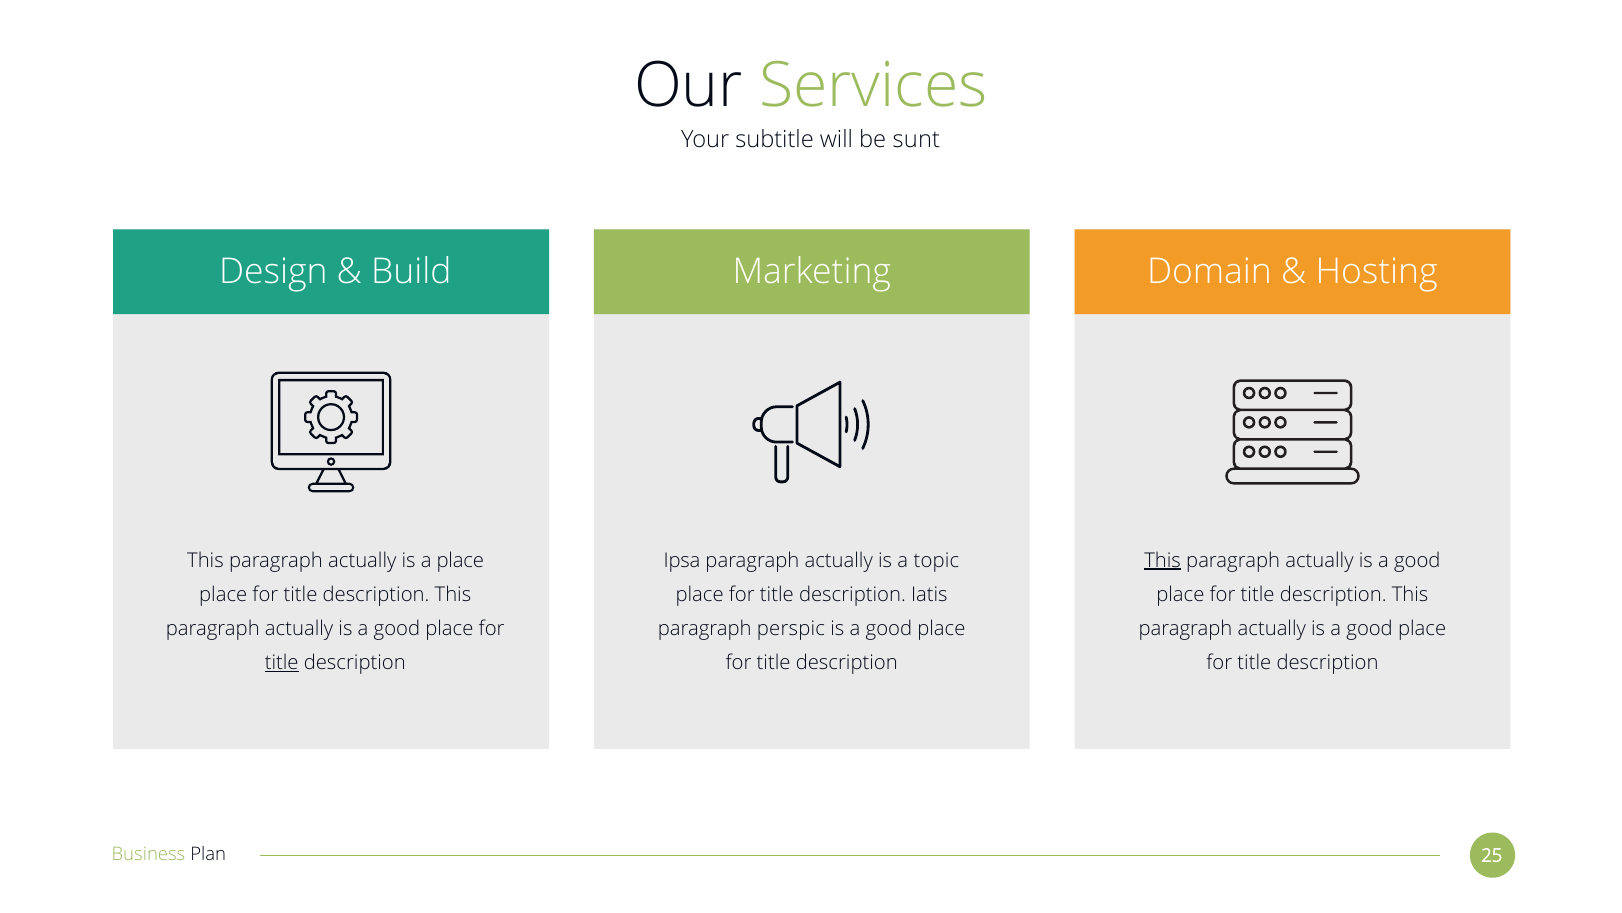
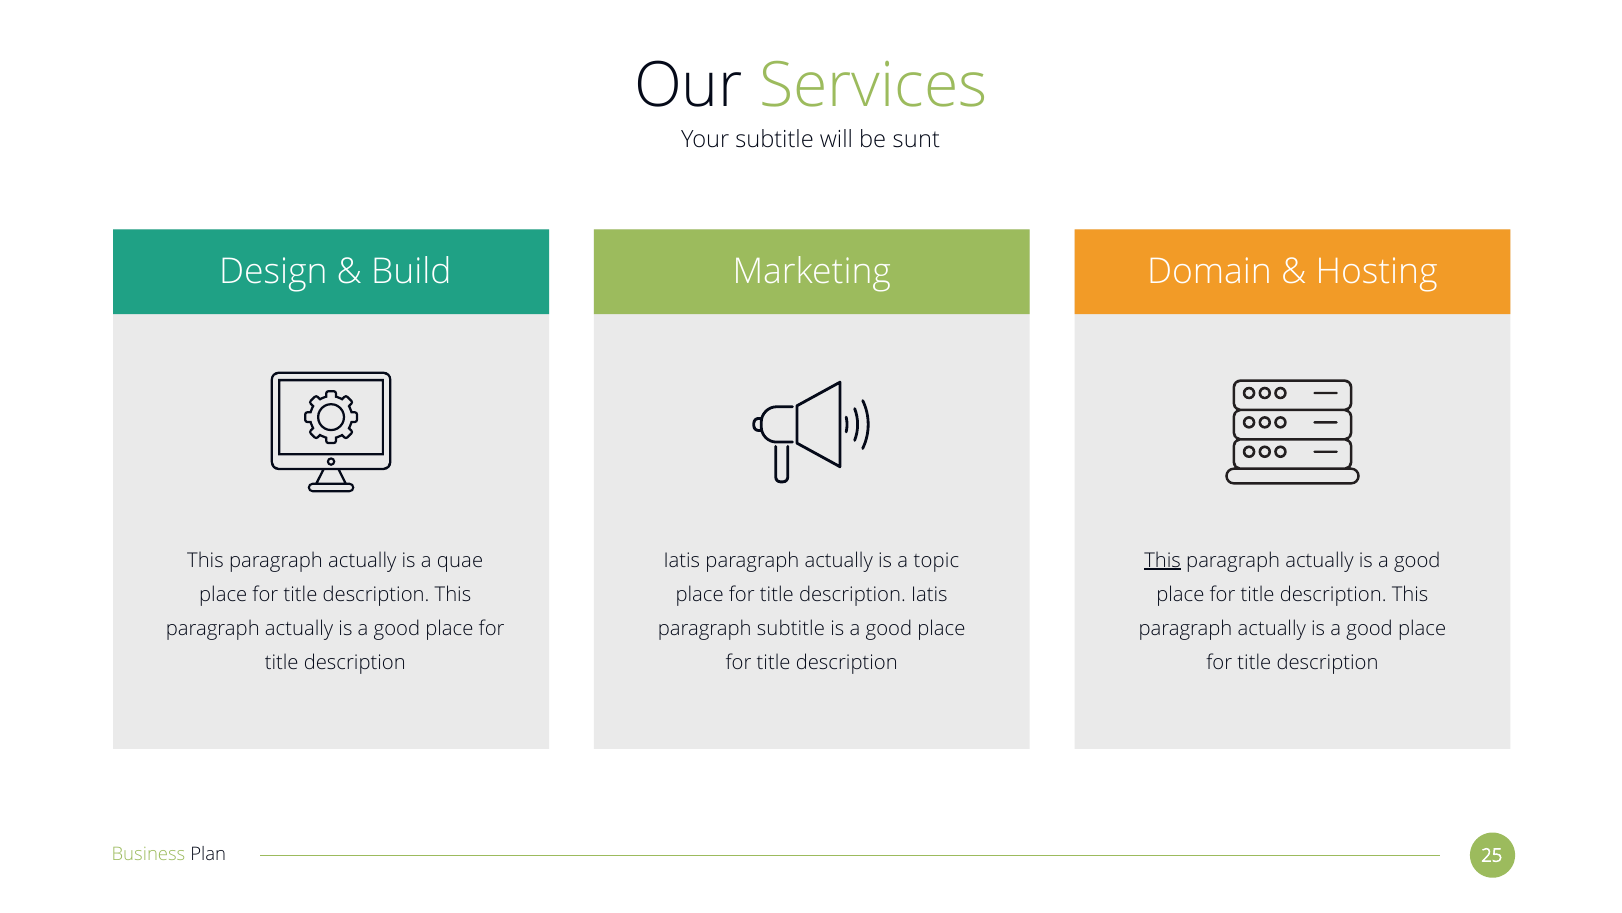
a place: place -> quae (460, 560)
Ipsa: Ipsa -> Iatis (682, 560)
paragraph perspic: perspic -> subtitle (791, 628)
title underline: present -> none (282, 662)
